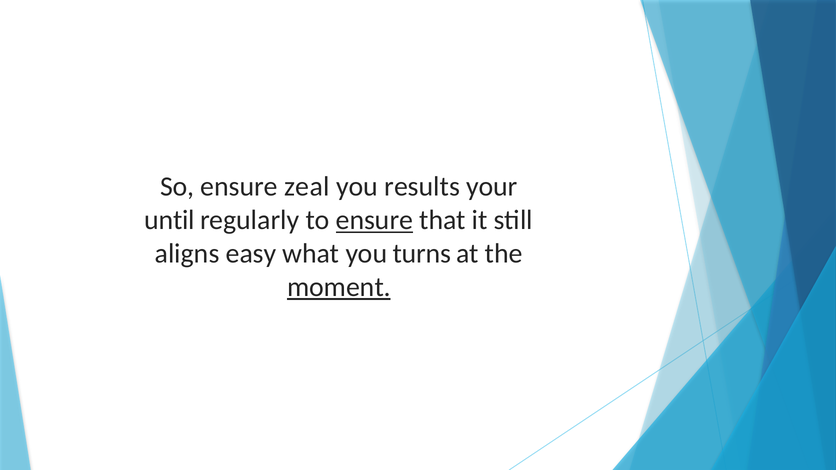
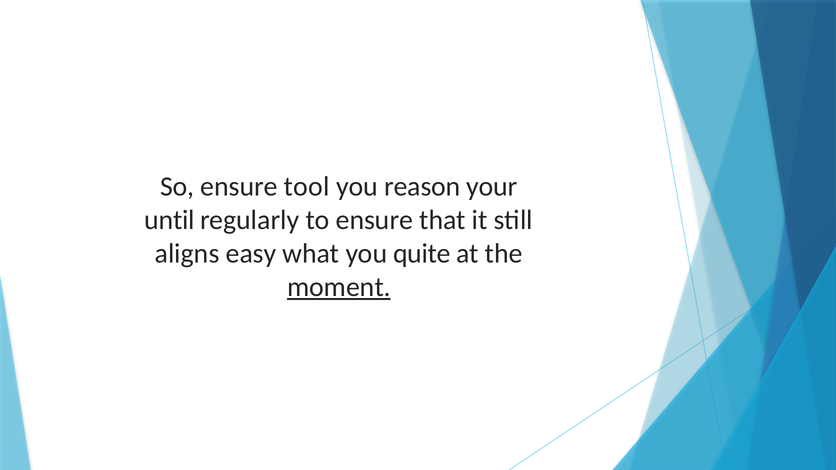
zeal: zeal -> tool (307, 187)
results: results -> reason (422, 187)
ensure underline: present -> none (374, 220)
turns: turns -> quite (422, 254)
